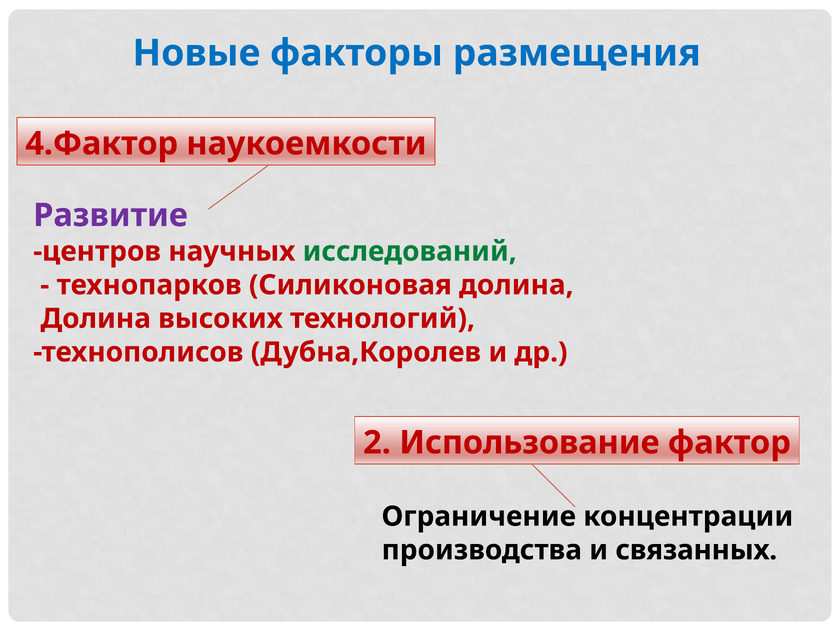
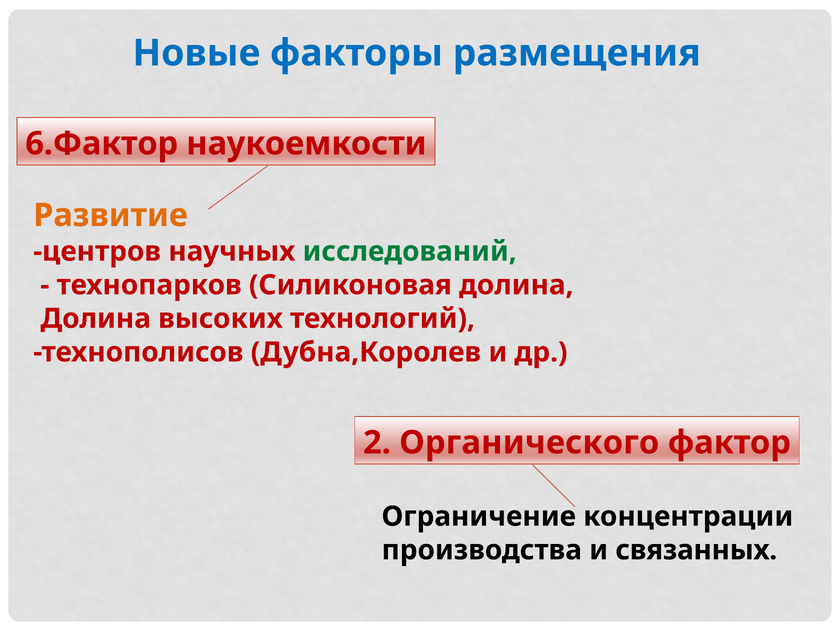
4.Фактор: 4.Фактор -> 6.Фактор (102, 144)
Развитие colour: purple -> orange (111, 215)
Использование: Использование -> Органического (529, 443)
